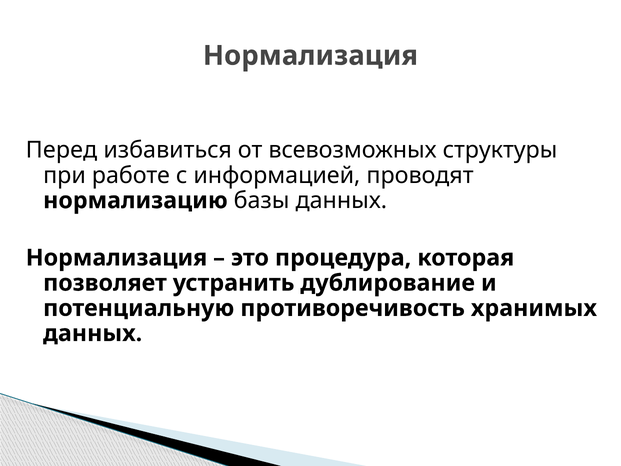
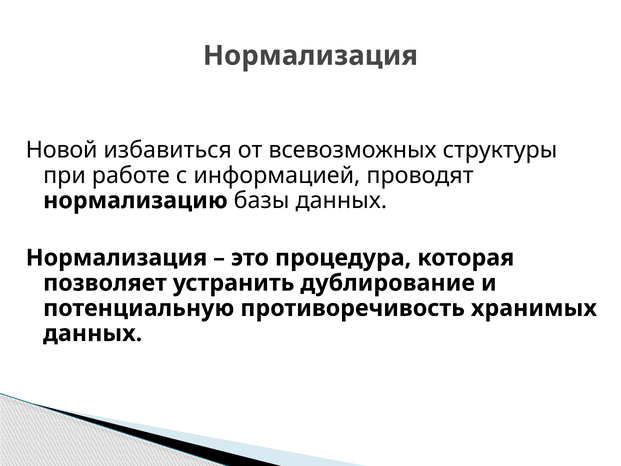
Перед: Перед -> Новой (62, 150)
